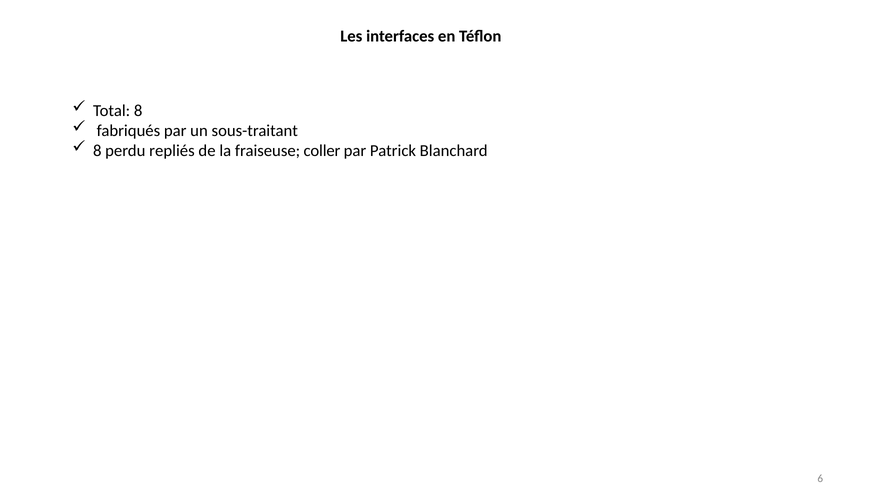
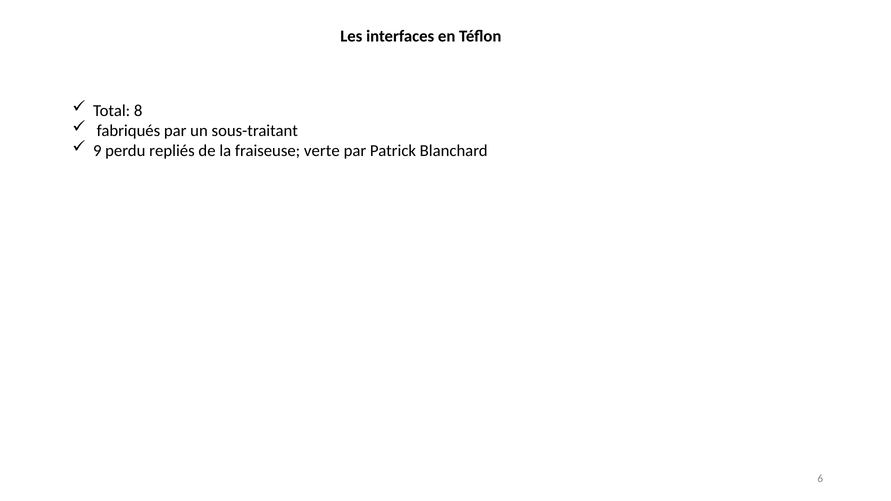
8: 8 -> 9 (97, 151)
coller: coller -> verte (322, 151)
